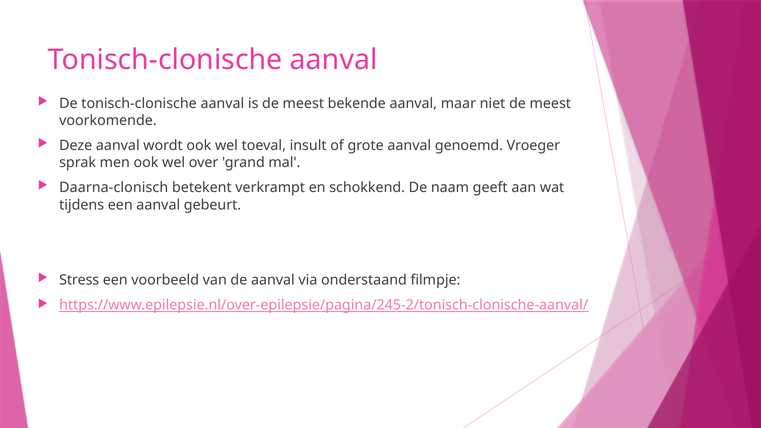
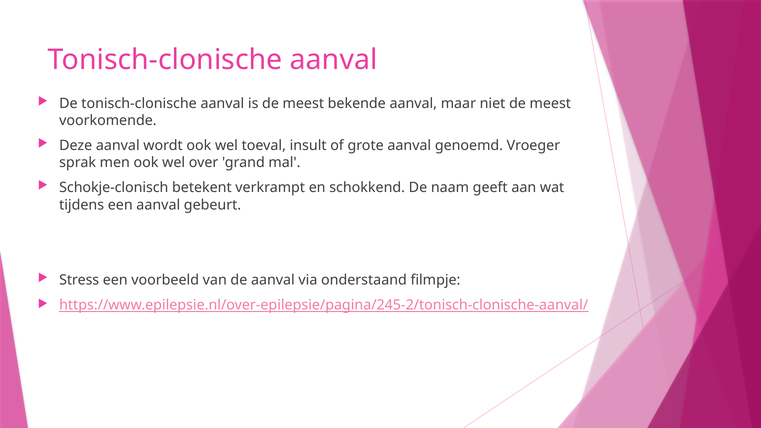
Daarna-clonisch: Daarna-clonisch -> Schokje-clonisch (114, 188)
